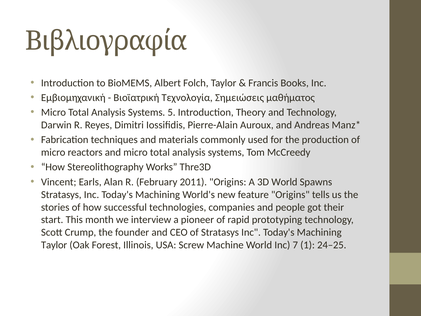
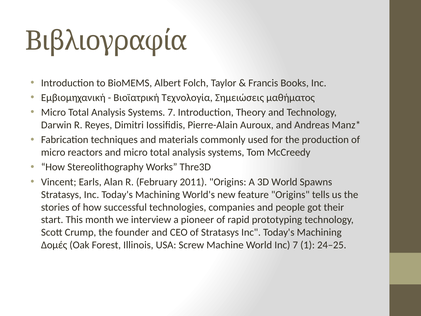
Systems 5: 5 -> 7 (172, 112)
Taylor: Taylor -> Δομές (54, 245)
